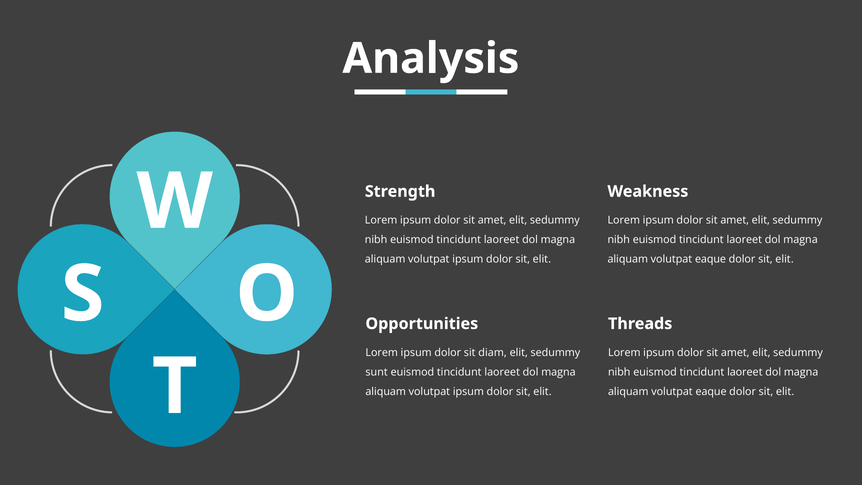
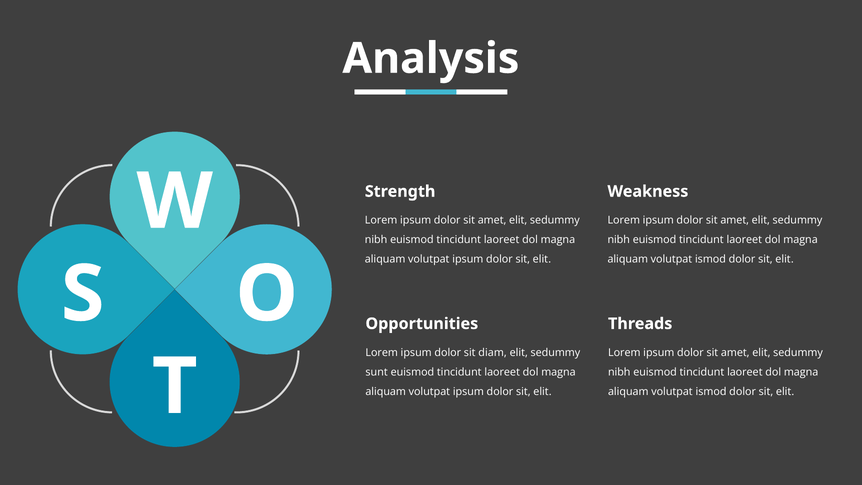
eaque: eaque -> ismod (710, 259)
eaque: eaque -> ismod (711, 391)
